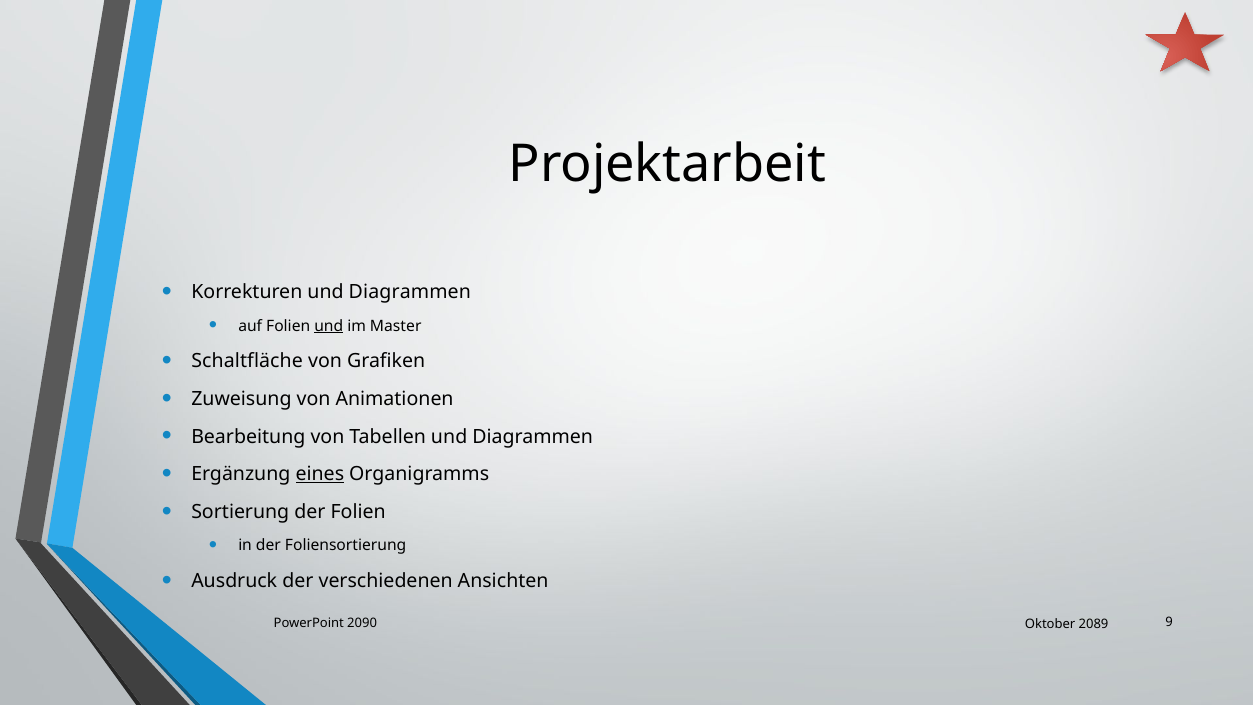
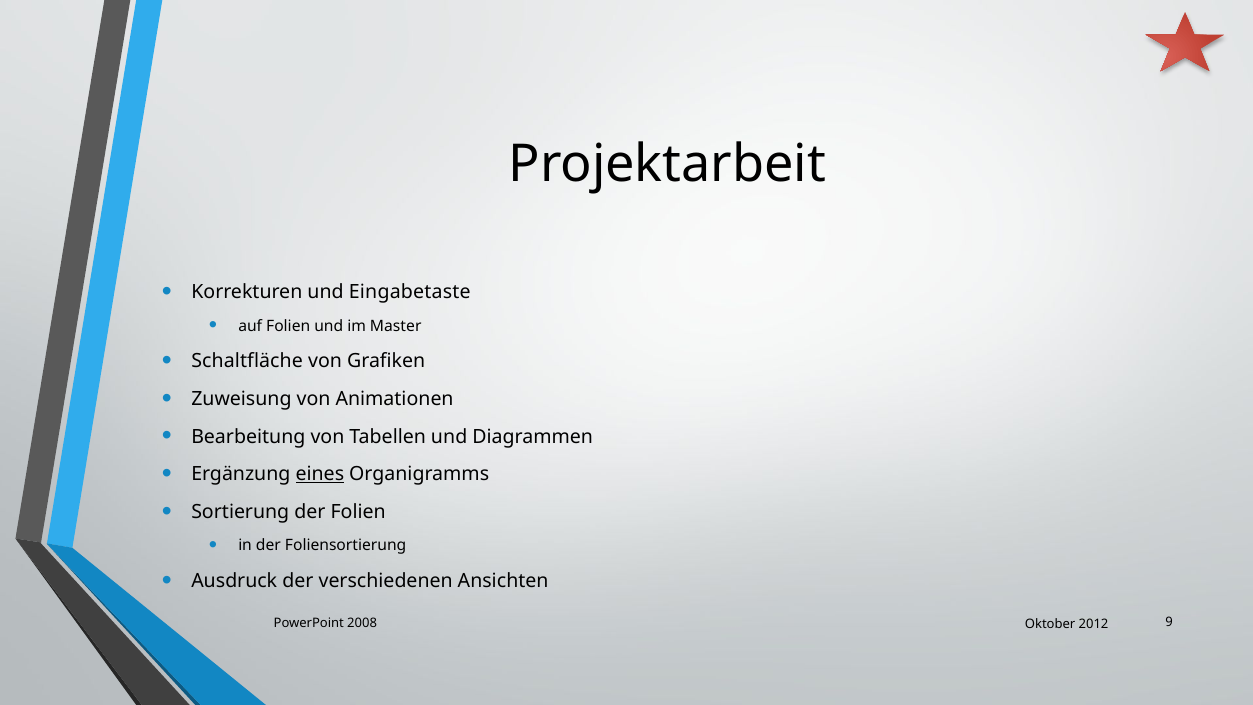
Korrekturen und Diagrammen: Diagrammen -> Eingabetaste (410, 292)
und underline: present -> none (329, 326)
2090: 2090 -> 2008 (362, 623)
2089: 2089 -> 2012 (1094, 624)
